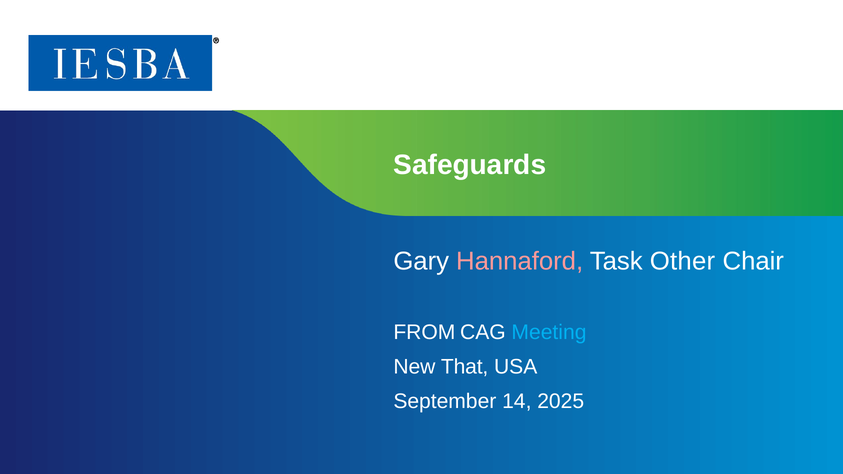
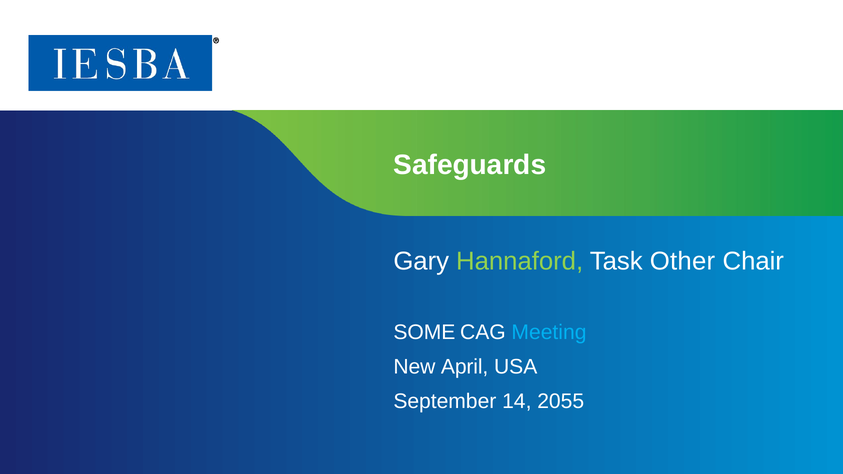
Hannaford colour: pink -> light green (520, 261)
FROM: FROM -> SOME (424, 333)
That: That -> April (465, 367)
2025: 2025 -> 2055 (561, 401)
